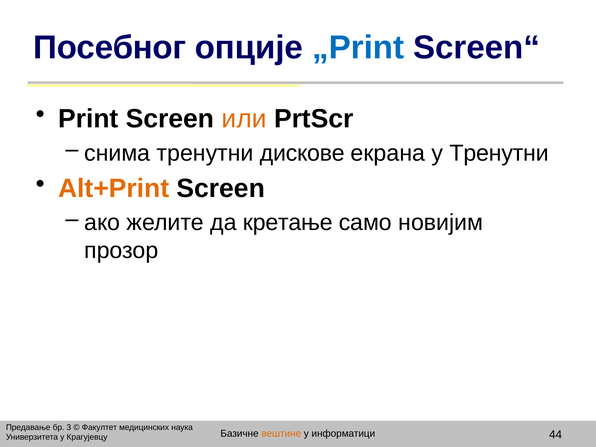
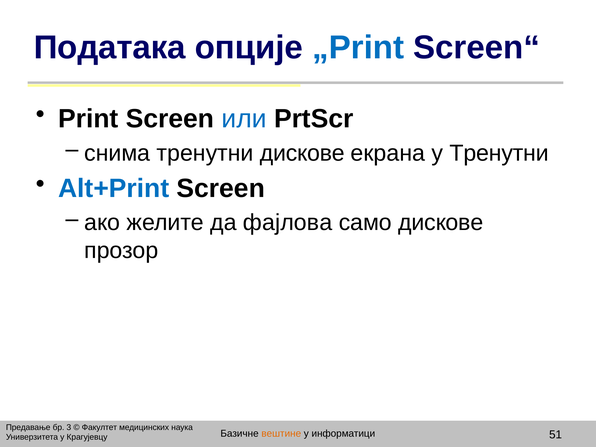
Посебног: Посебног -> Података (110, 48)
или colour: orange -> blue (244, 119)
Alt+Print colour: orange -> blue (114, 188)
кретање: кретање -> фајлова (288, 223)
само новијим: новијим -> дискове (441, 223)
44: 44 -> 51 (556, 435)
